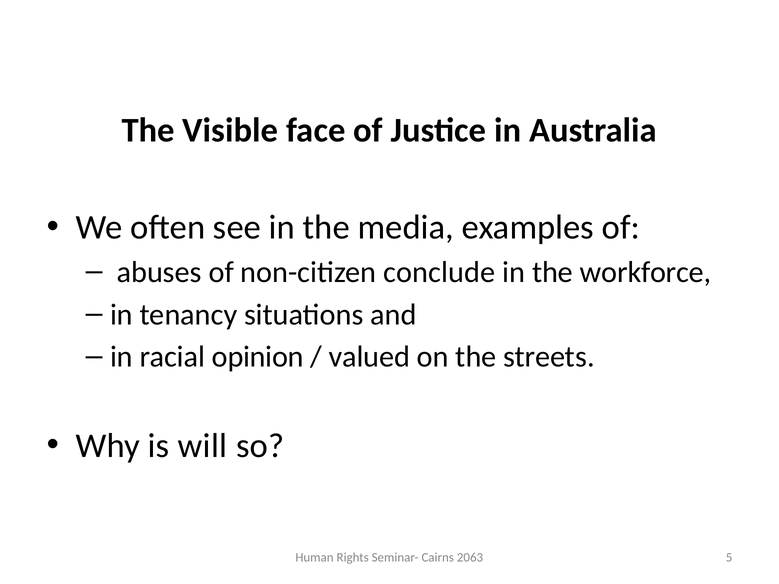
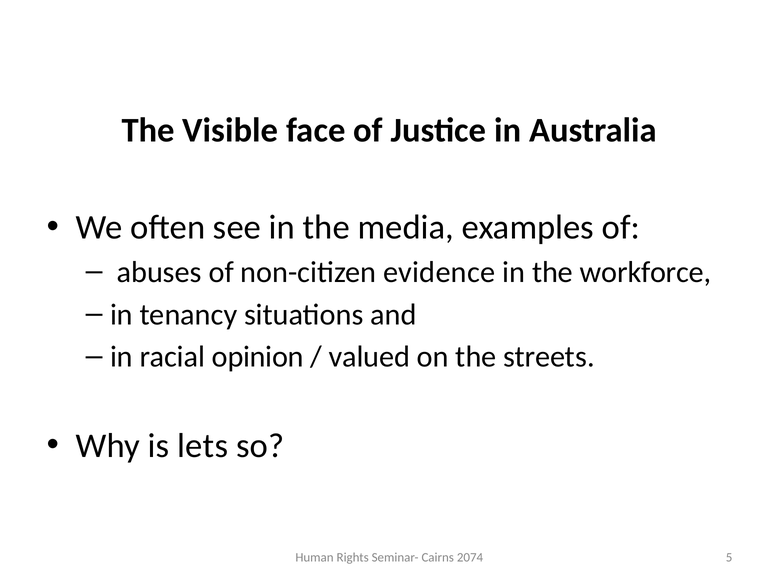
conclude: conclude -> evidence (439, 272)
will: will -> lets (203, 446)
2063: 2063 -> 2074 (470, 558)
